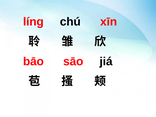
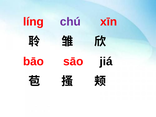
chú colour: black -> purple (70, 22)
